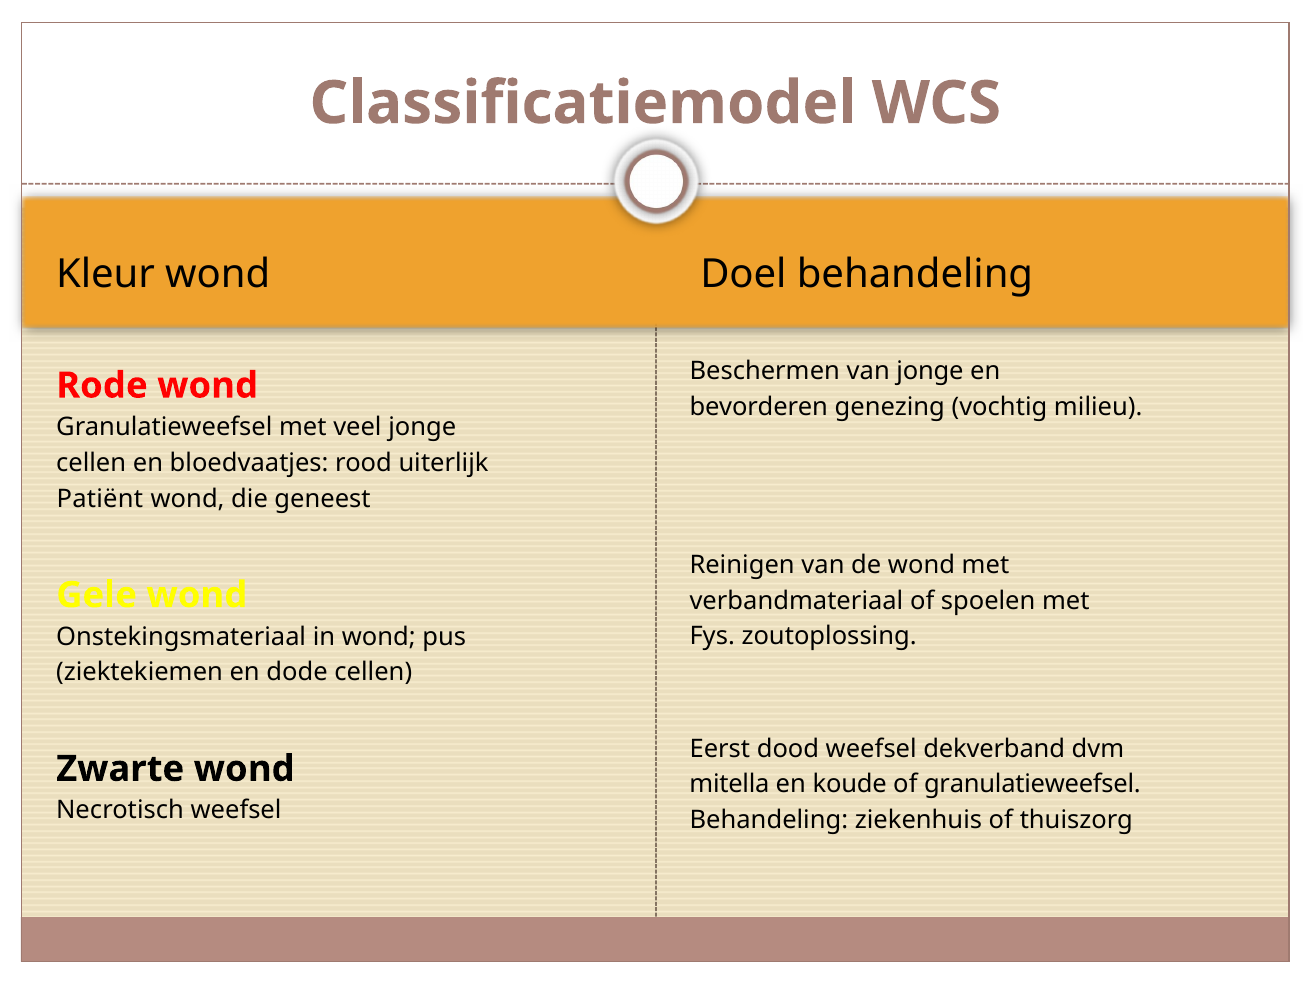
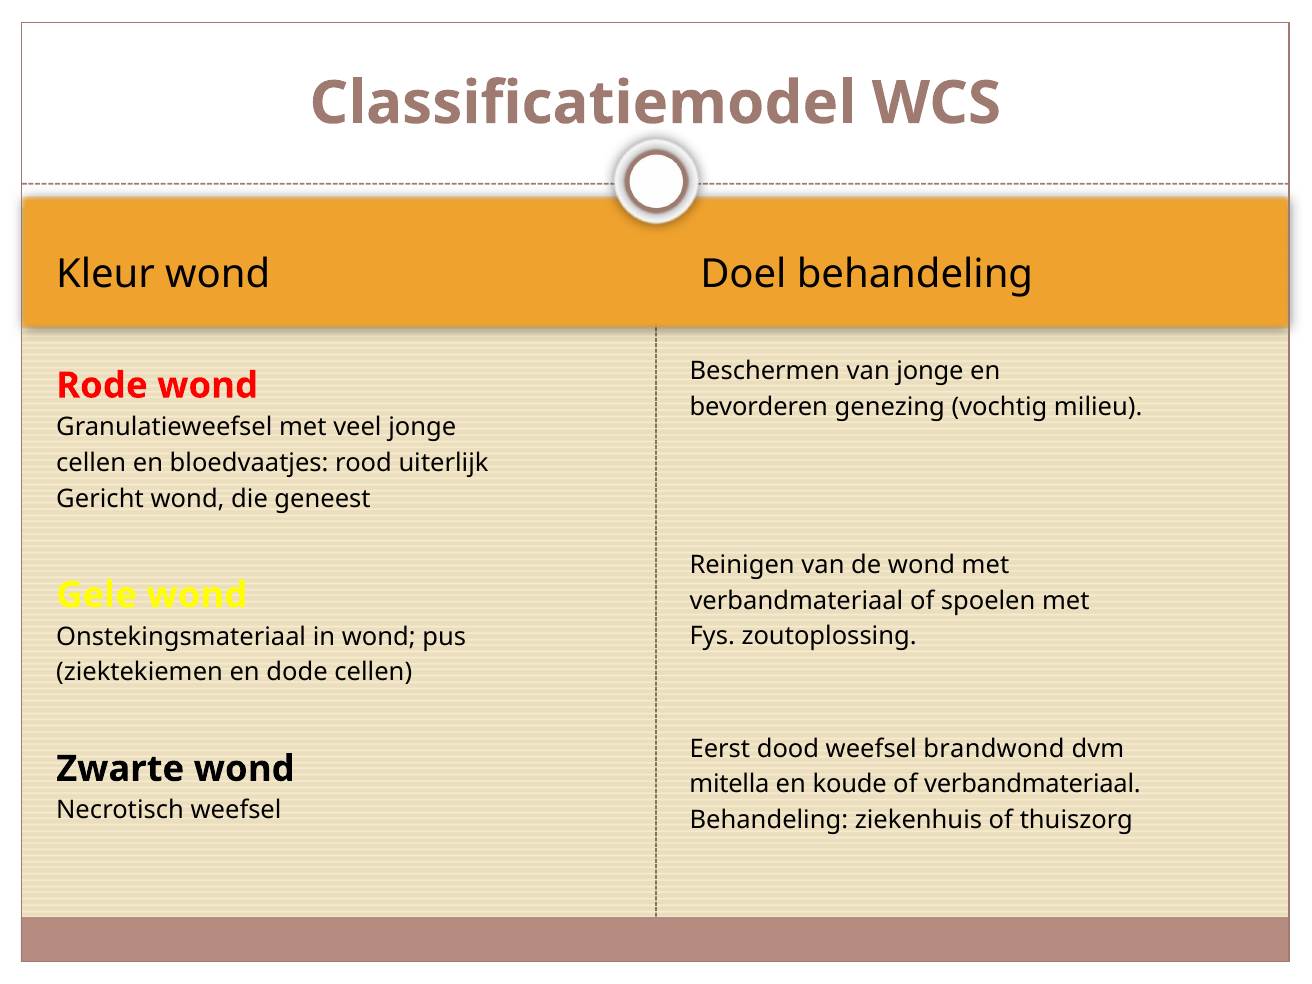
Patiënt: Patiënt -> Gericht (100, 499)
dekverband: dekverband -> brandwond (994, 749)
of granulatieweefsel: granulatieweefsel -> verbandmateriaal (1032, 785)
